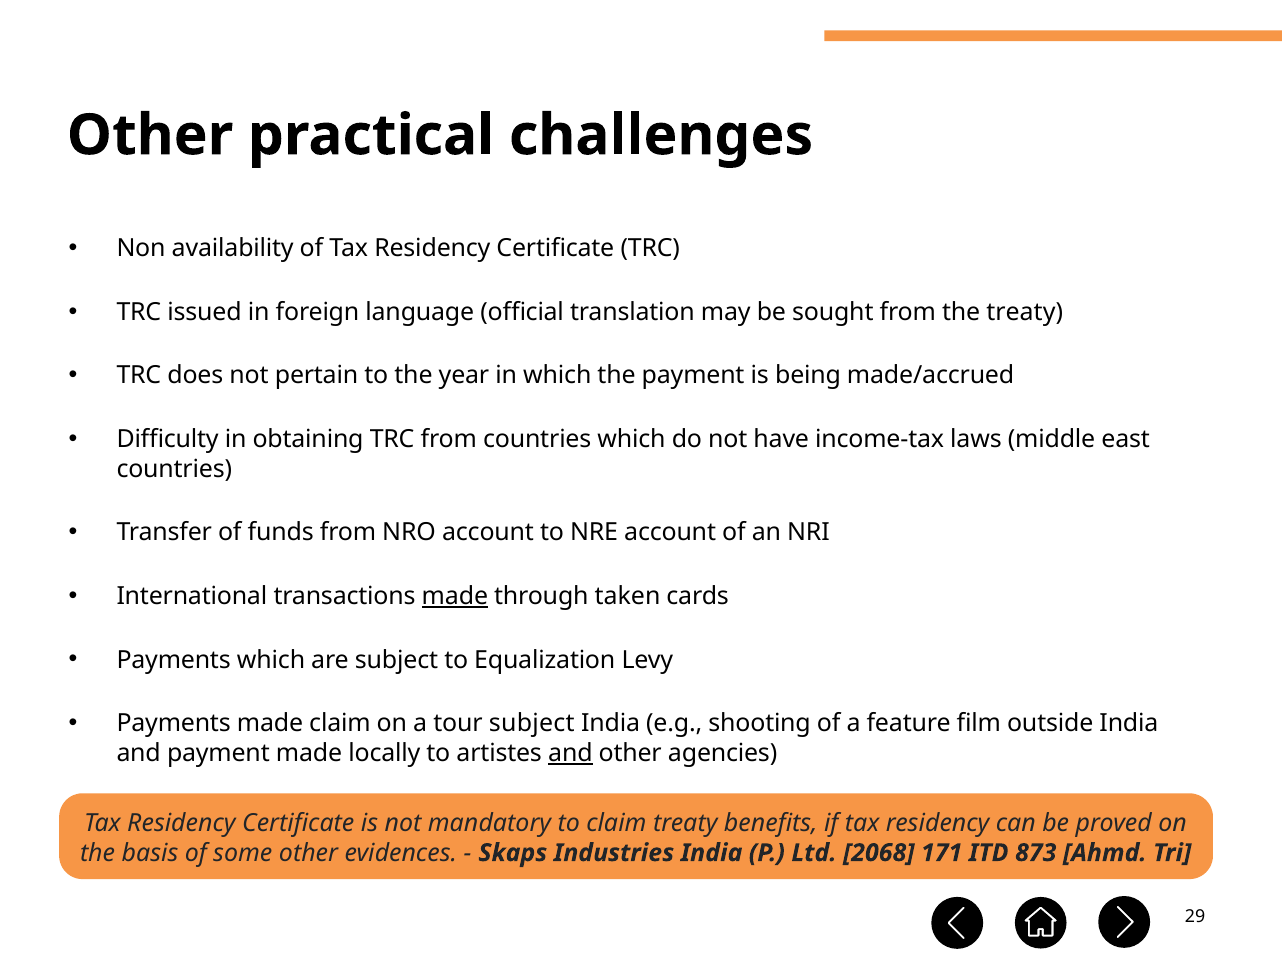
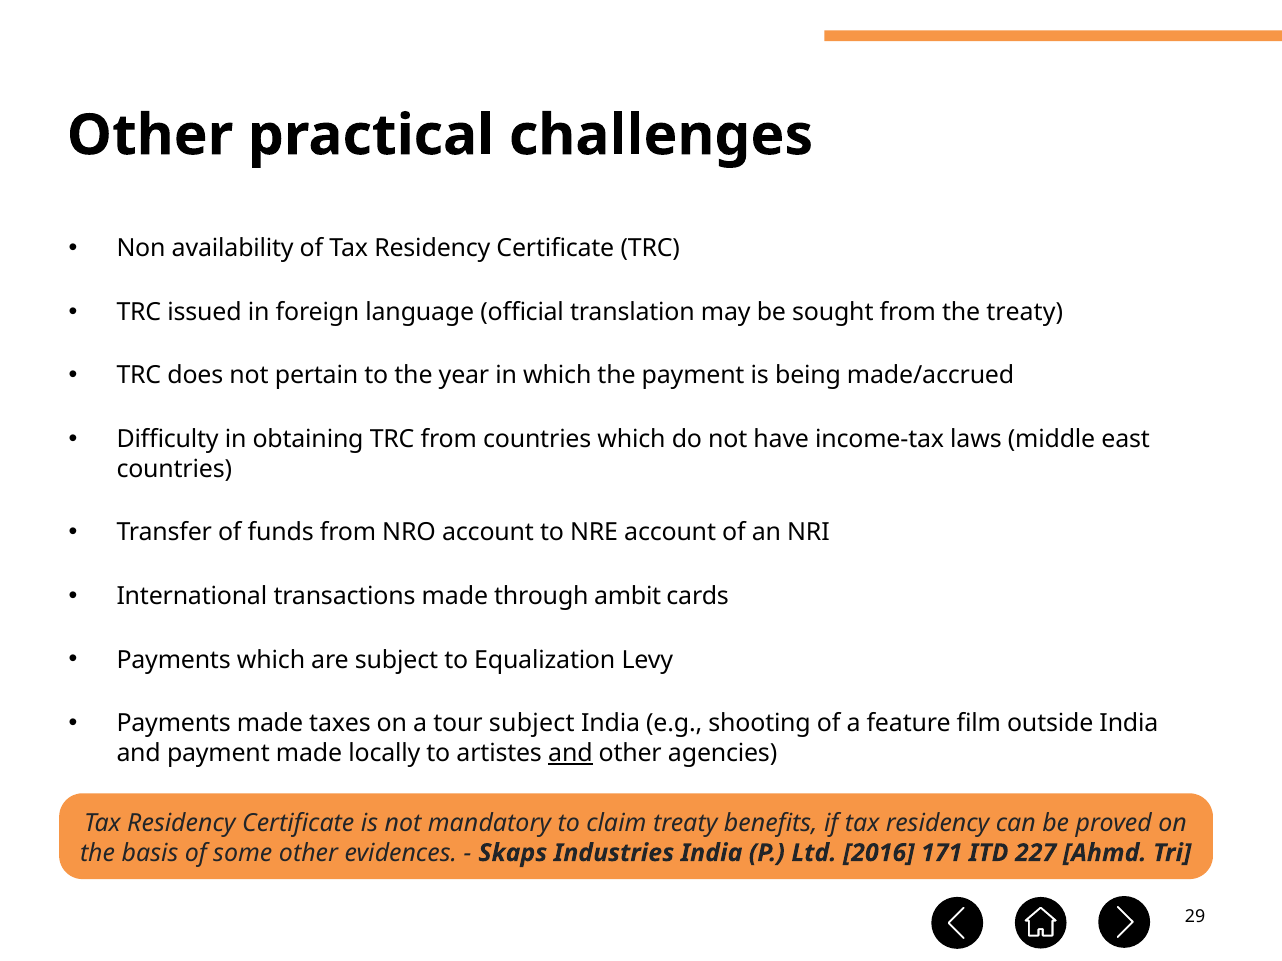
made underline: present -> none (455, 597)
taken: taken -> ambit (628, 597)
made claim: claim -> taxes (340, 724)
2068: 2068 -> 2016 (879, 853)
873: 873 -> 227 (1036, 853)
